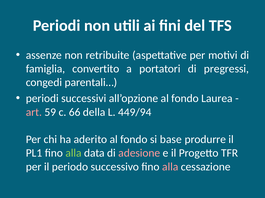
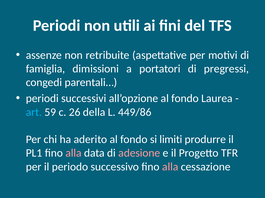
convertito: convertito -> dimissioni (96, 69)
art colour: pink -> light blue (34, 112)
66: 66 -> 26 (75, 112)
449/94: 449/94 -> 449/86 (135, 112)
base: base -> limiti (171, 140)
alla colour: light green -> pink (74, 154)
